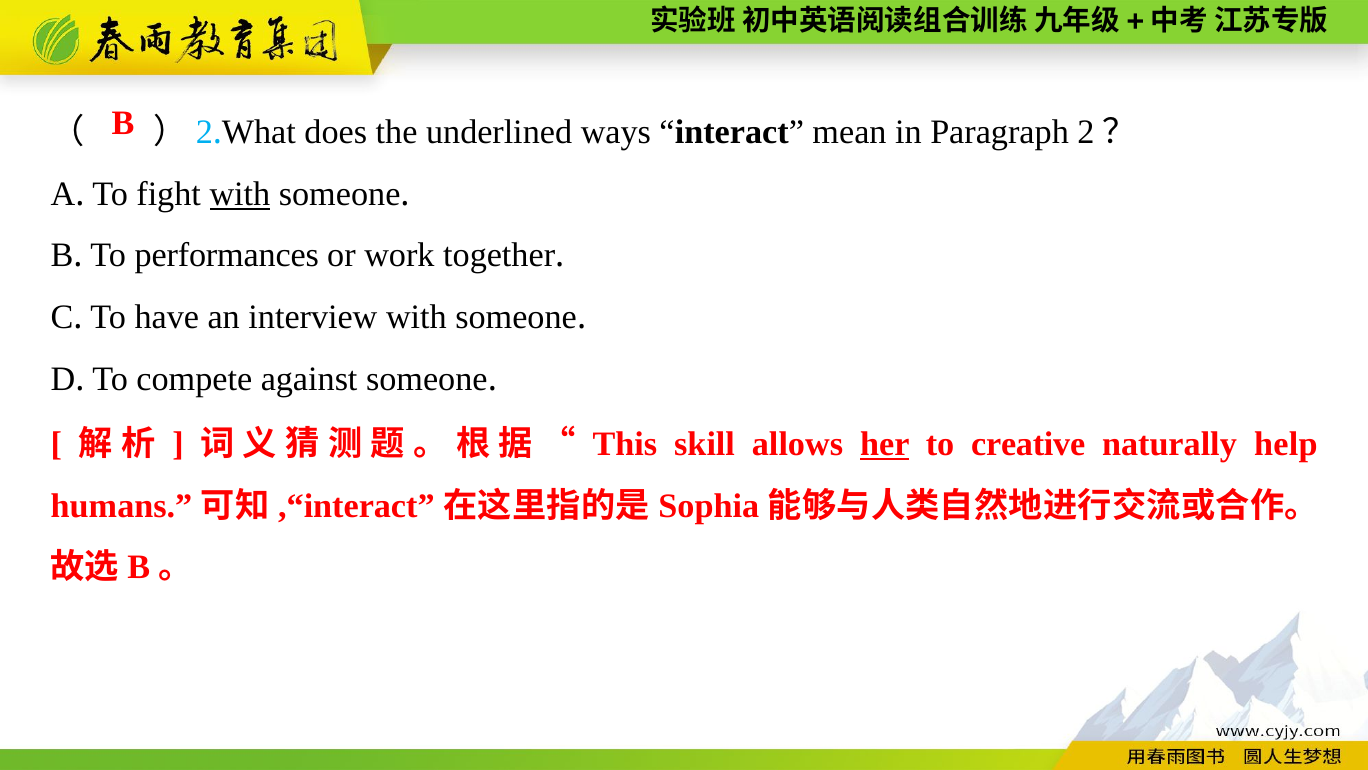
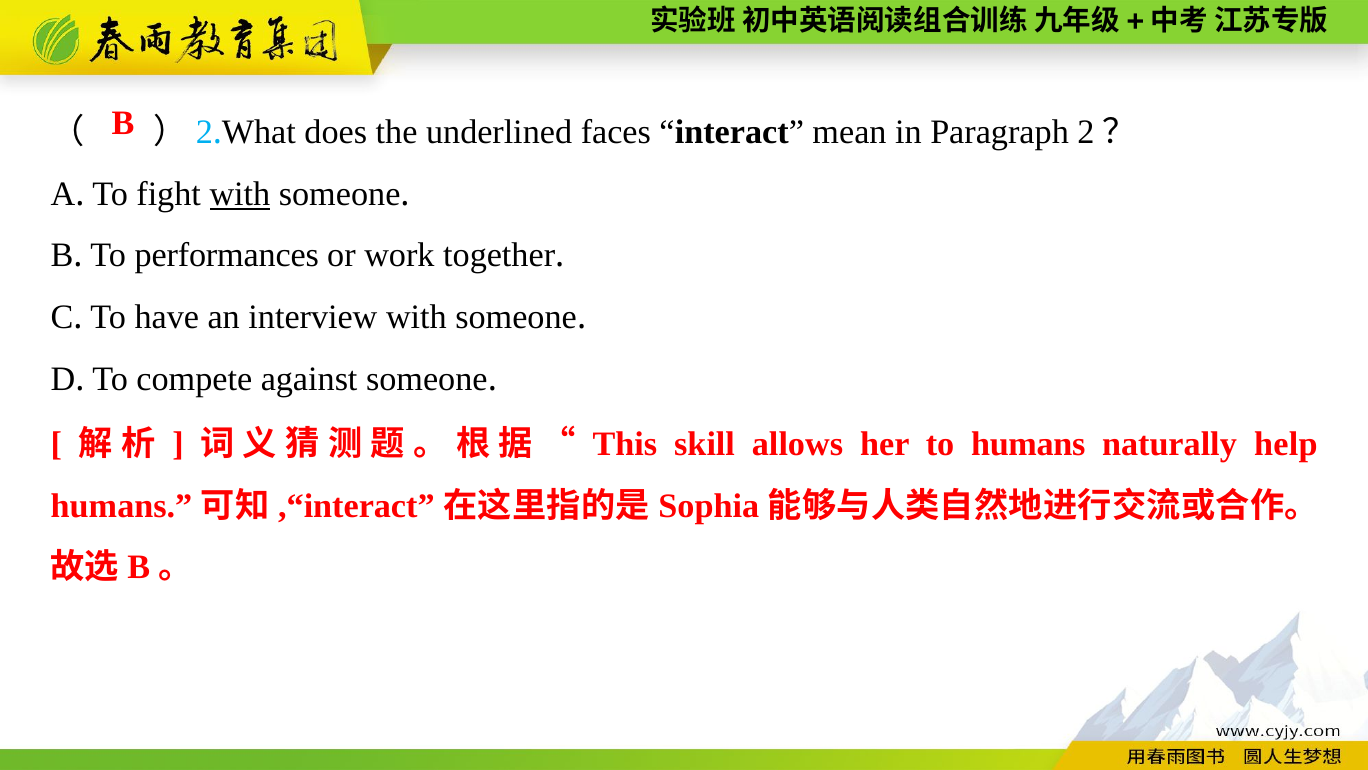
ways: ways -> faces (616, 132)
her underline: present -> none (885, 444)
creative: creative -> humans (1028, 444)
